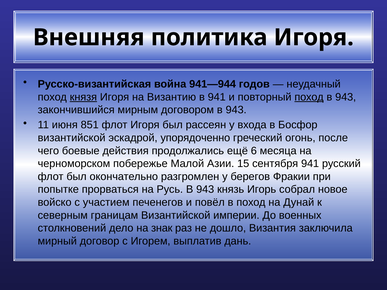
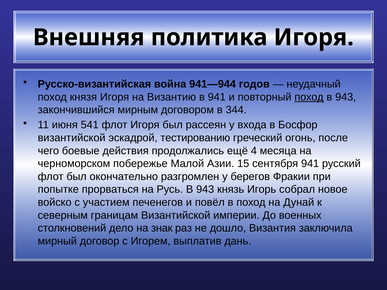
князя underline: present -> none (83, 97)
договором в 943: 943 -> 344 (236, 110)
851: 851 -> 541 (90, 125)
упорядоченно: упорядоченно -> тестированию (195, 138)
6: 6 -> 4 (254, 151)
